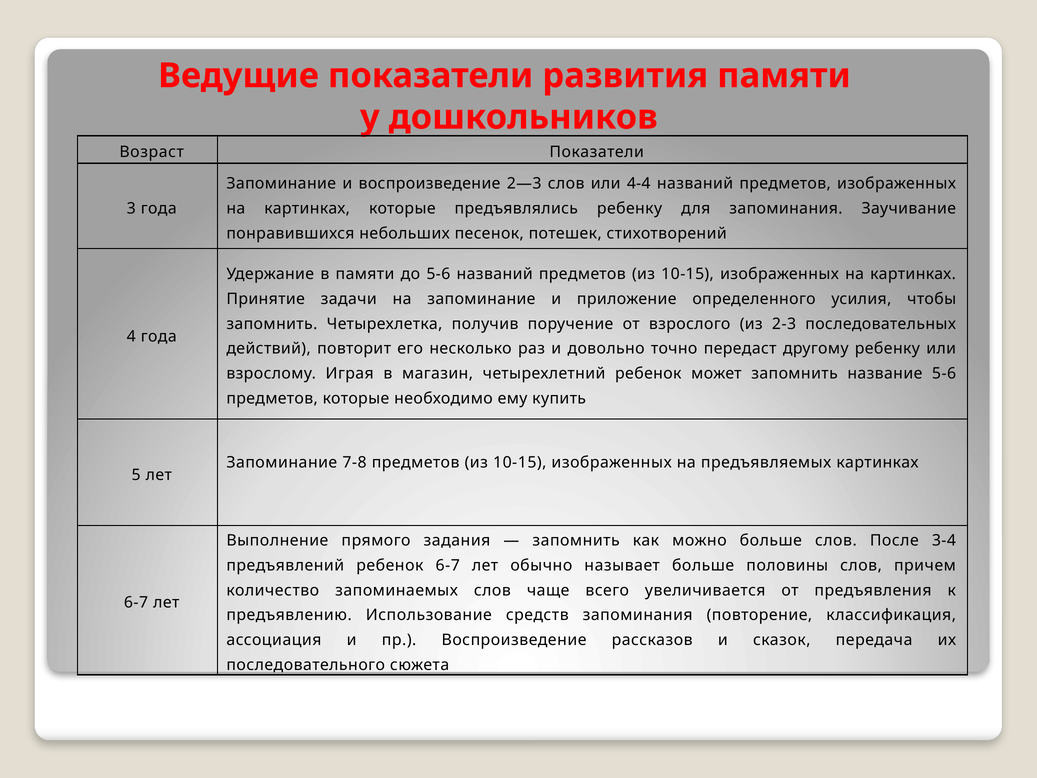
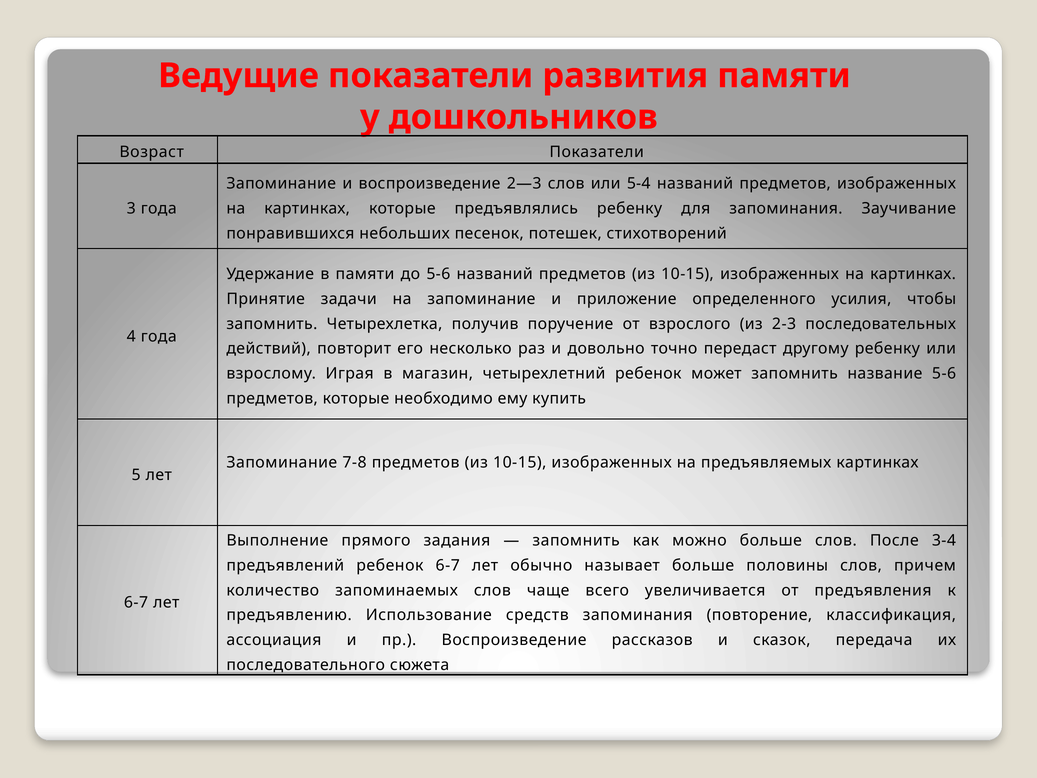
4-4: 4-4 -> 5-4 (639, 184)
